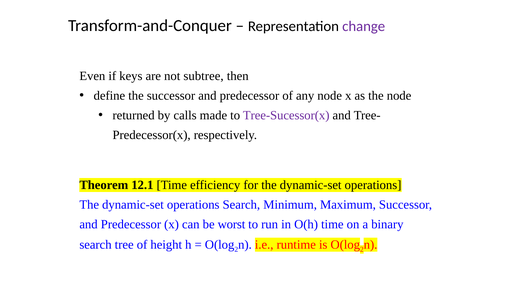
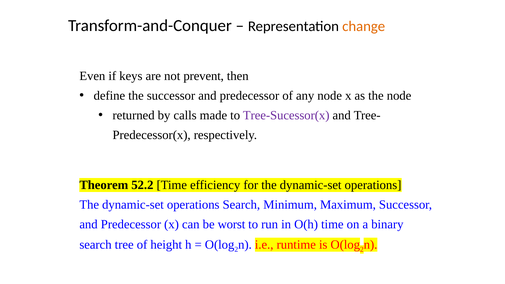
change colour: purple -> orange (364, 26)
subtree: subtree -> prevent (204, 76)
12.1: 12.1 -> 52.2 (142, 185)
